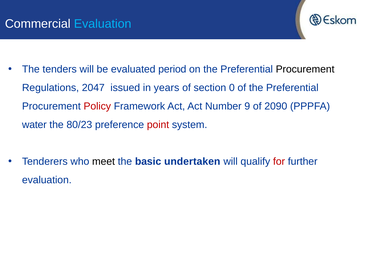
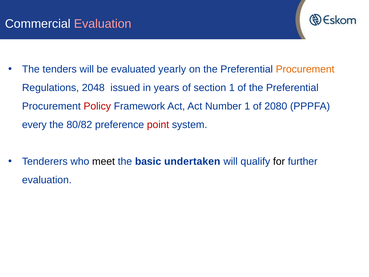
Evaluation colour: light blue -> pink (103, 24)
period: period -> yearly (172, 69)
Procurement colour: black -> orange (305, 69)
2047: 2047 -> 2048 (93, 88)
section 0: 0 -> 1 (232, 88)
Number 9: 9 -> 1 (247, 106)
2090: 2090 -> 2080 (276, 106)
water: water -> every (34, 125)
80/23: 80/23 -> 80/82 (79, 125)
for colour: red -> black (279, 161)
